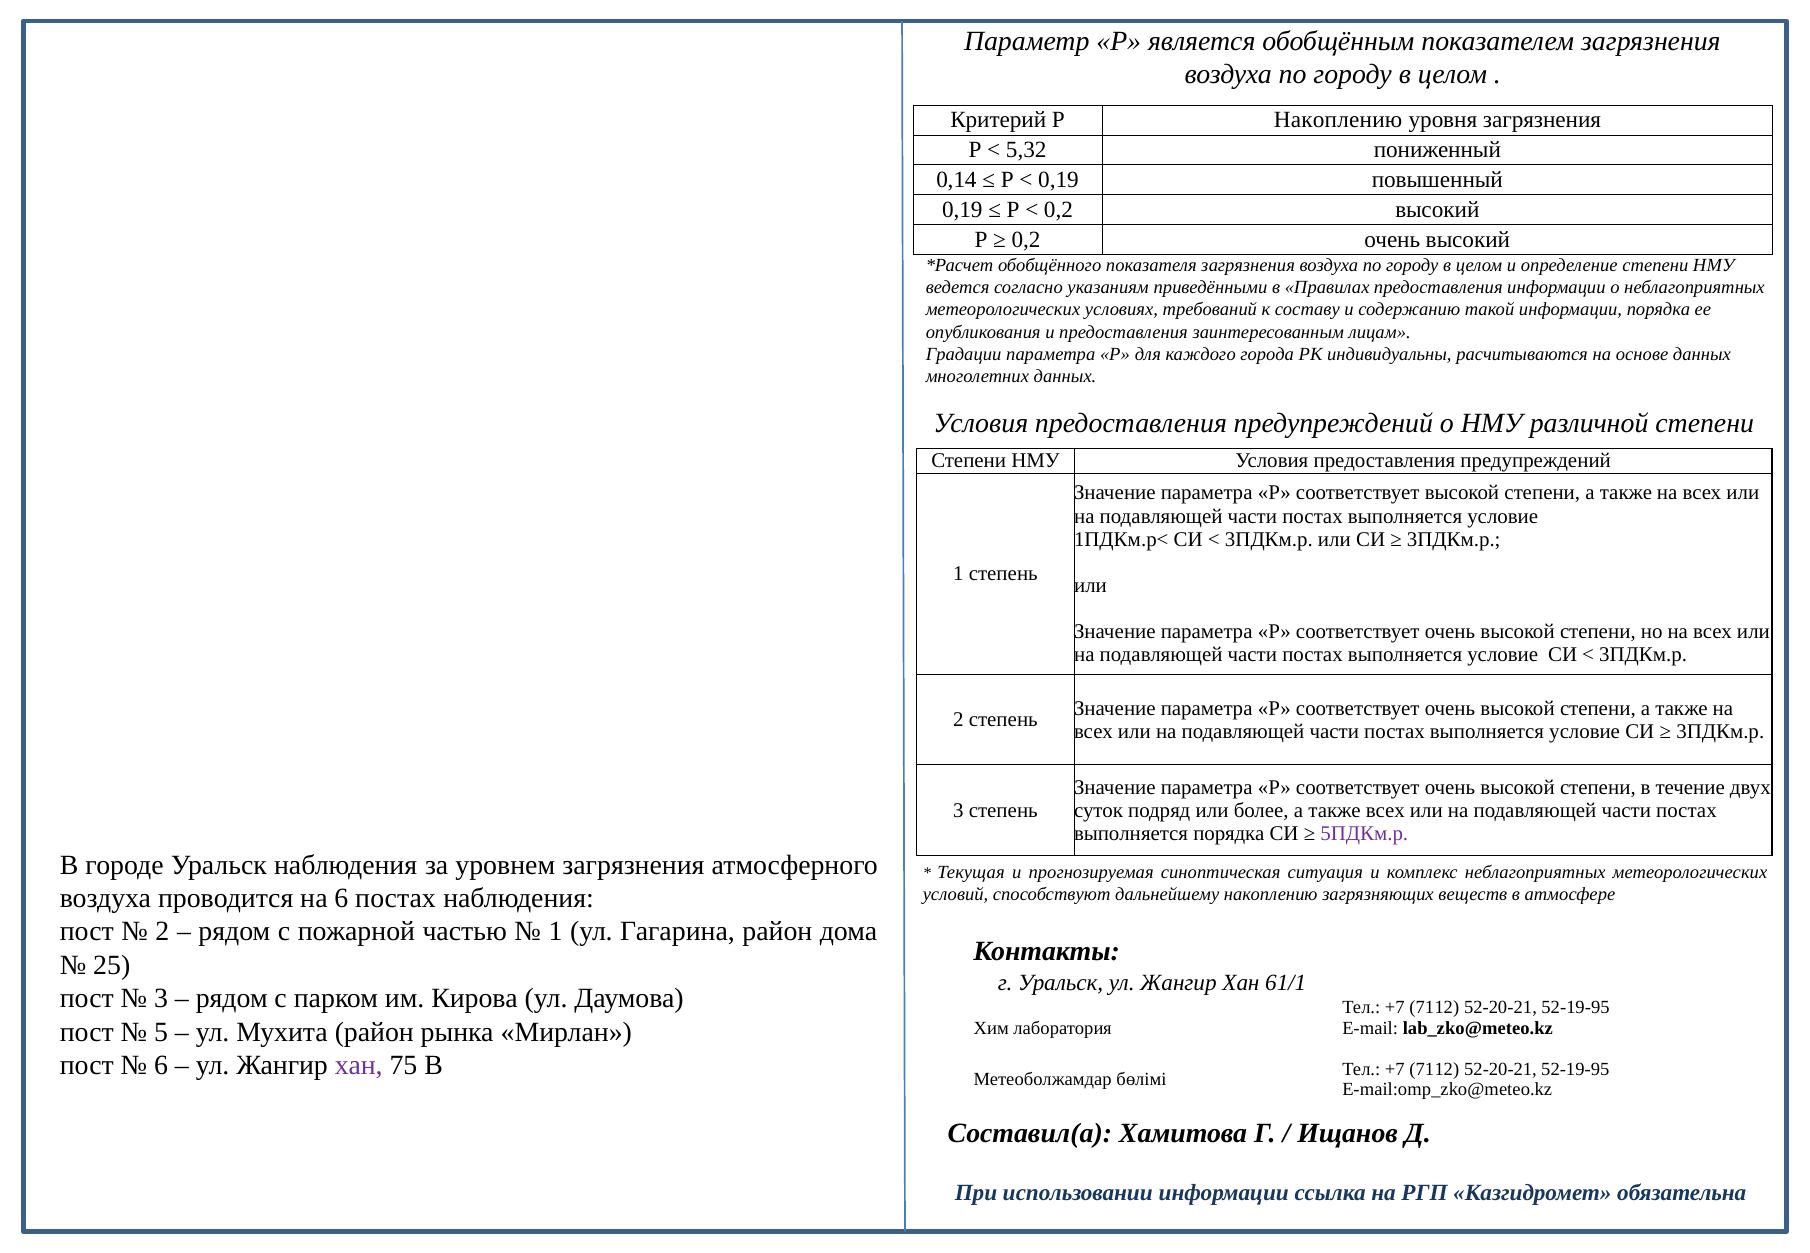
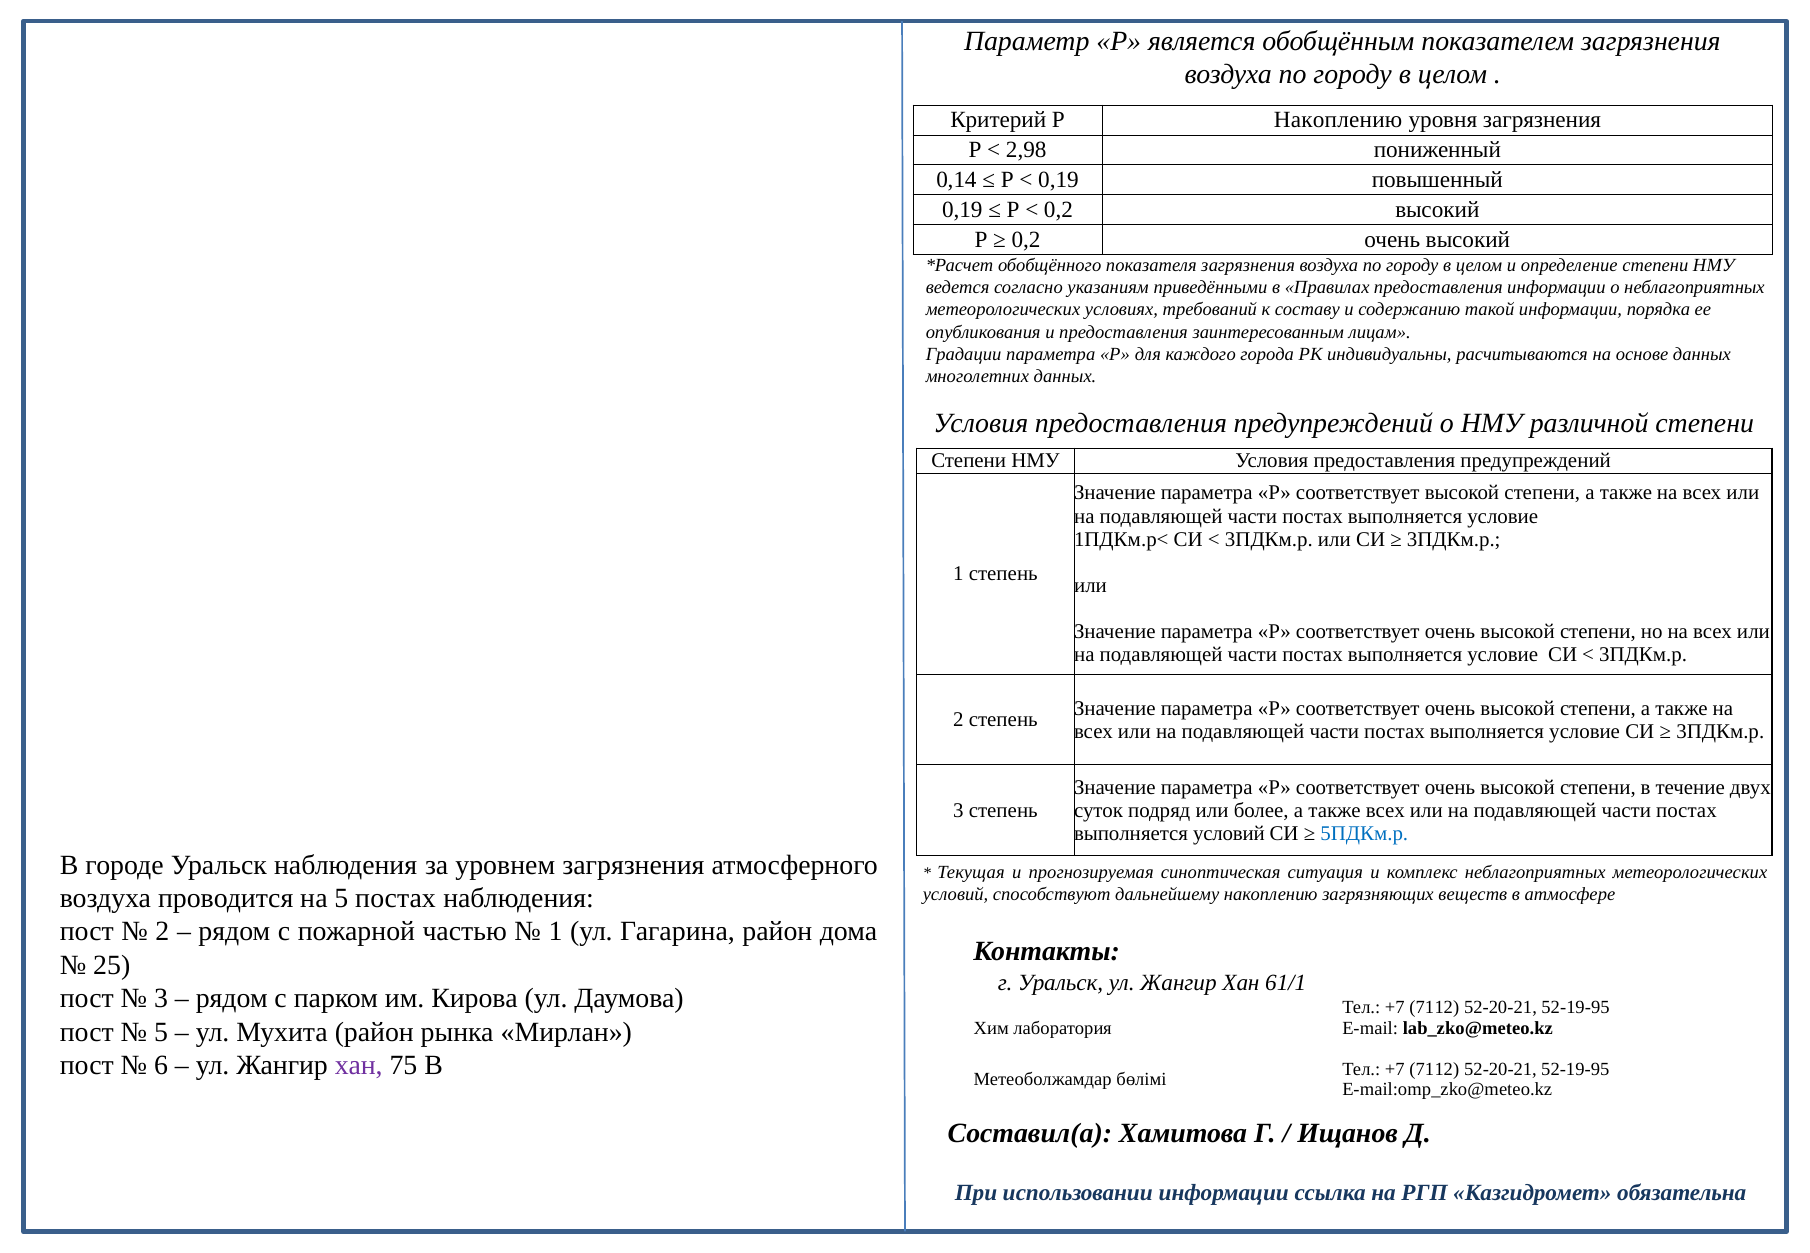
5,32: 5,32 -> 2,98 (1026, 150)
выполняется порядка: порядка -> условий (1229, 834)
5ПДКм.р colour: purple -> blue (1364, 834)
на 6: 6 -> 5 (341, 898)
